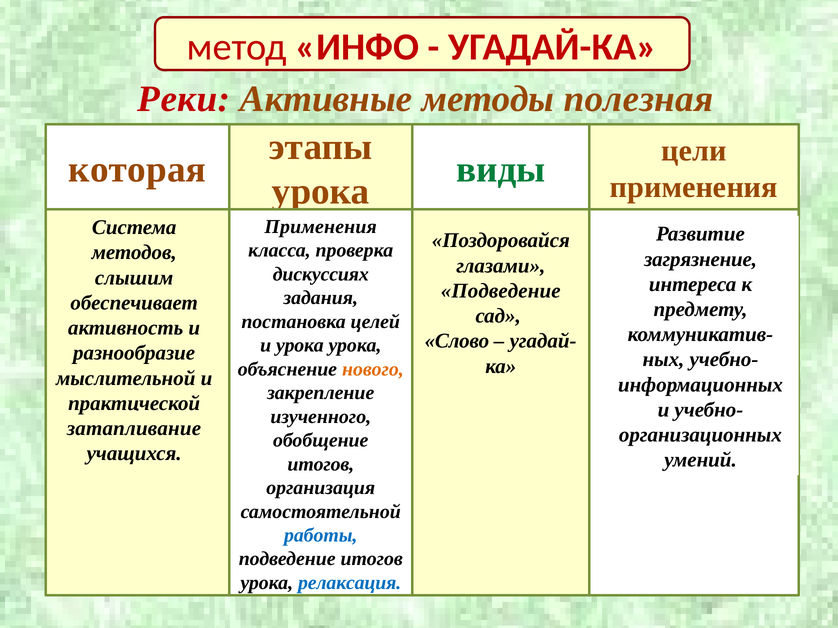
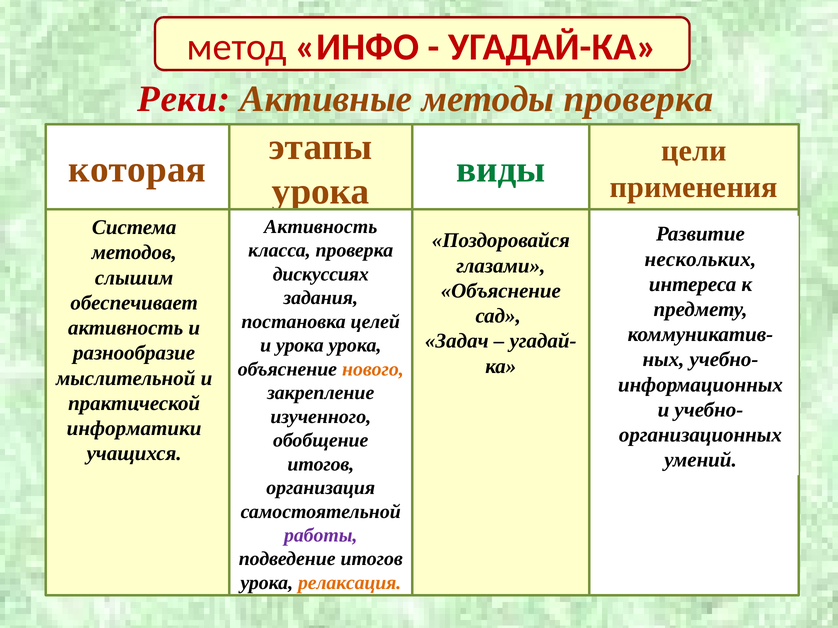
методы полезная: полезная -> проверка (638, 99)
Применения: Применения -> Активность (321, 227)
загрязнение: загрязнение -> нескольких (700, 259)
Подведение: Подведение -> Объяснение (501, 291)
Слово: Слово -> Задач (457, 341)
затапливание: затапливание -> информатики (134, 429)
работы colour: blue -> purple (321, 536)
релаксация colour: blue -> orange (350, 583)
